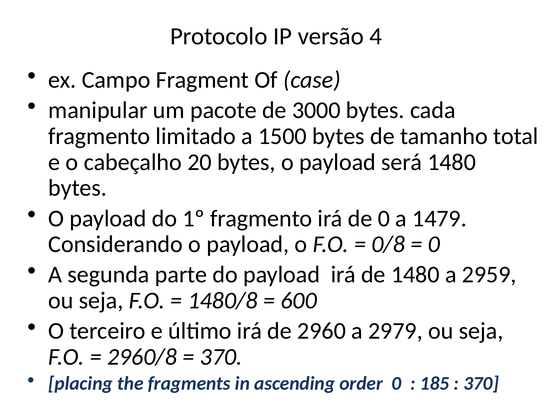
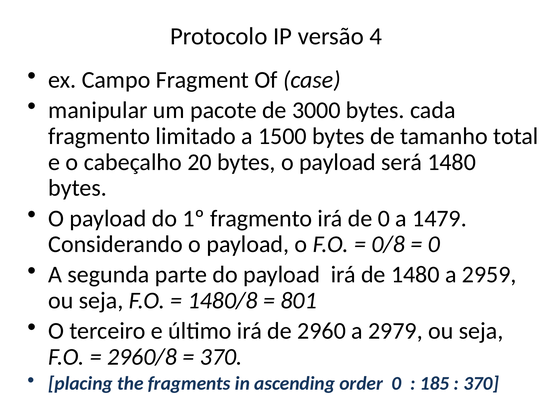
600: 600 -> 801 (299, 301)
